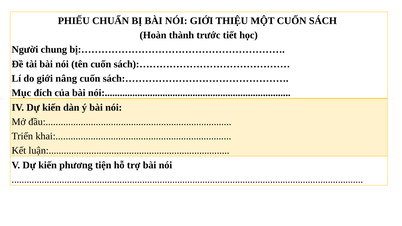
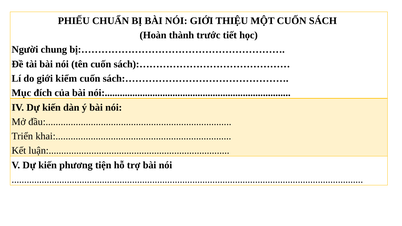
nâng: nâng -> kiểm (66, 79)
